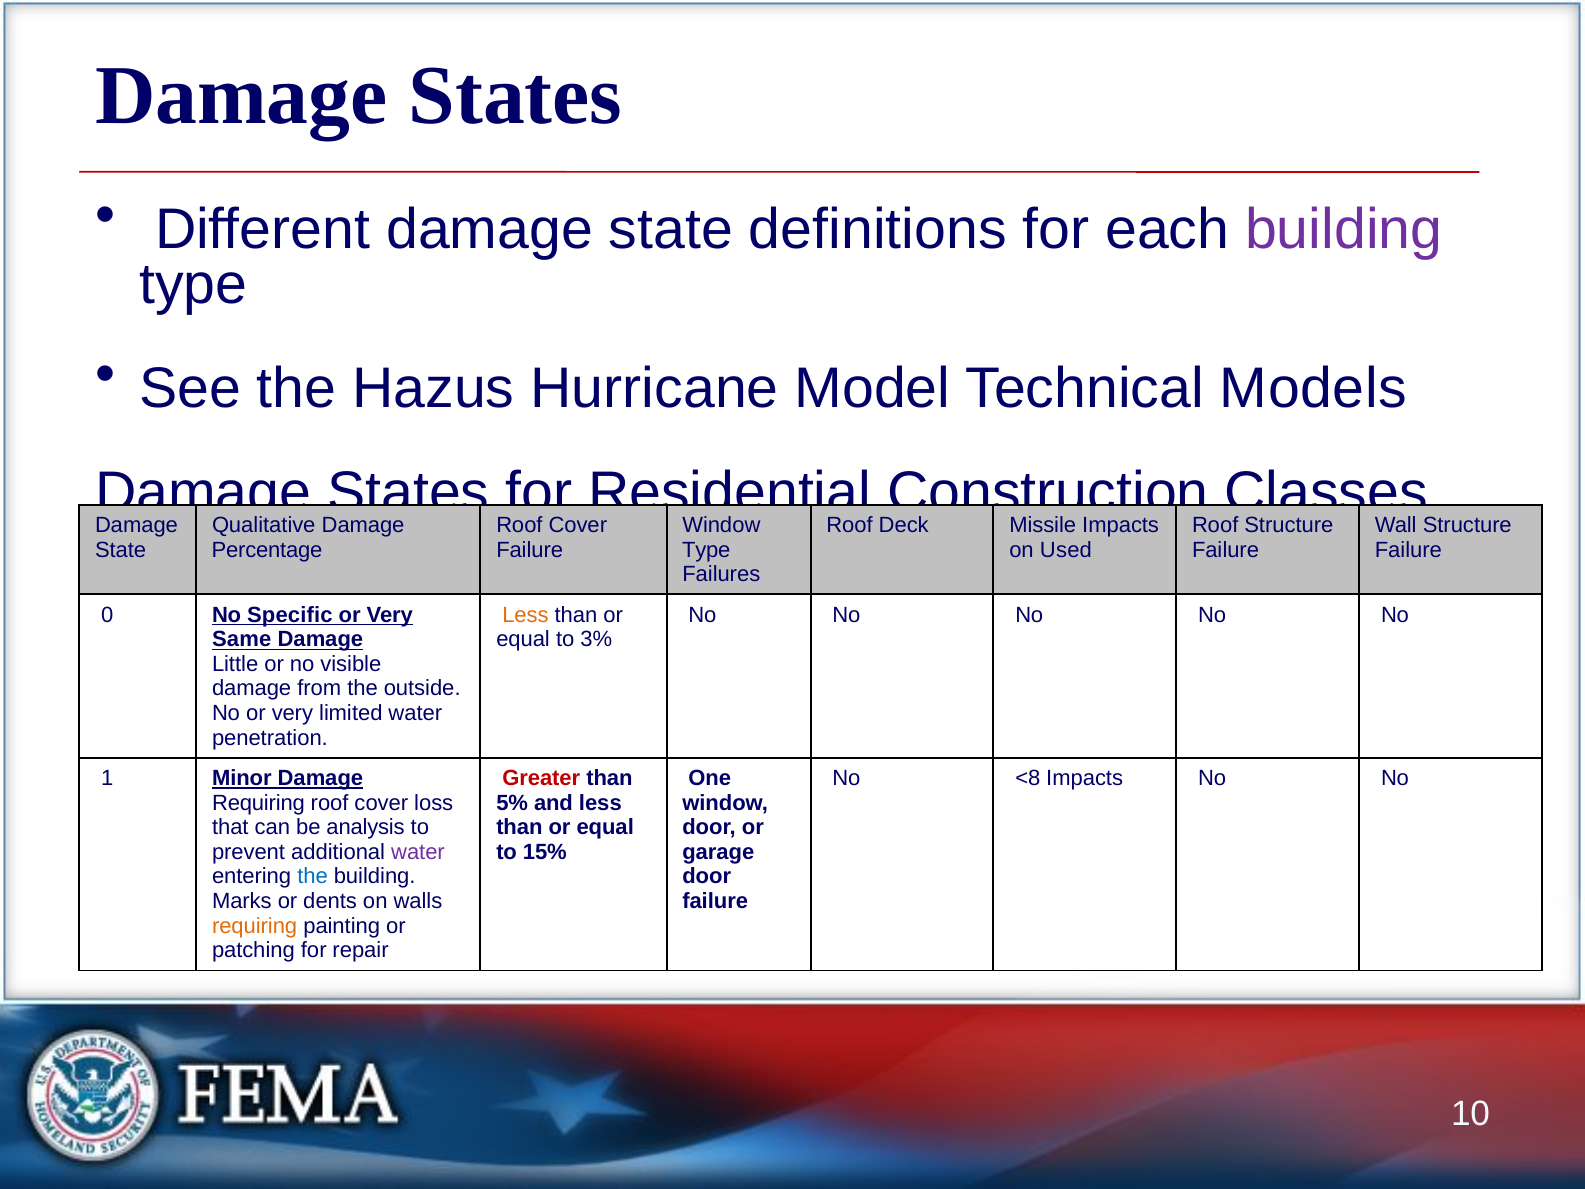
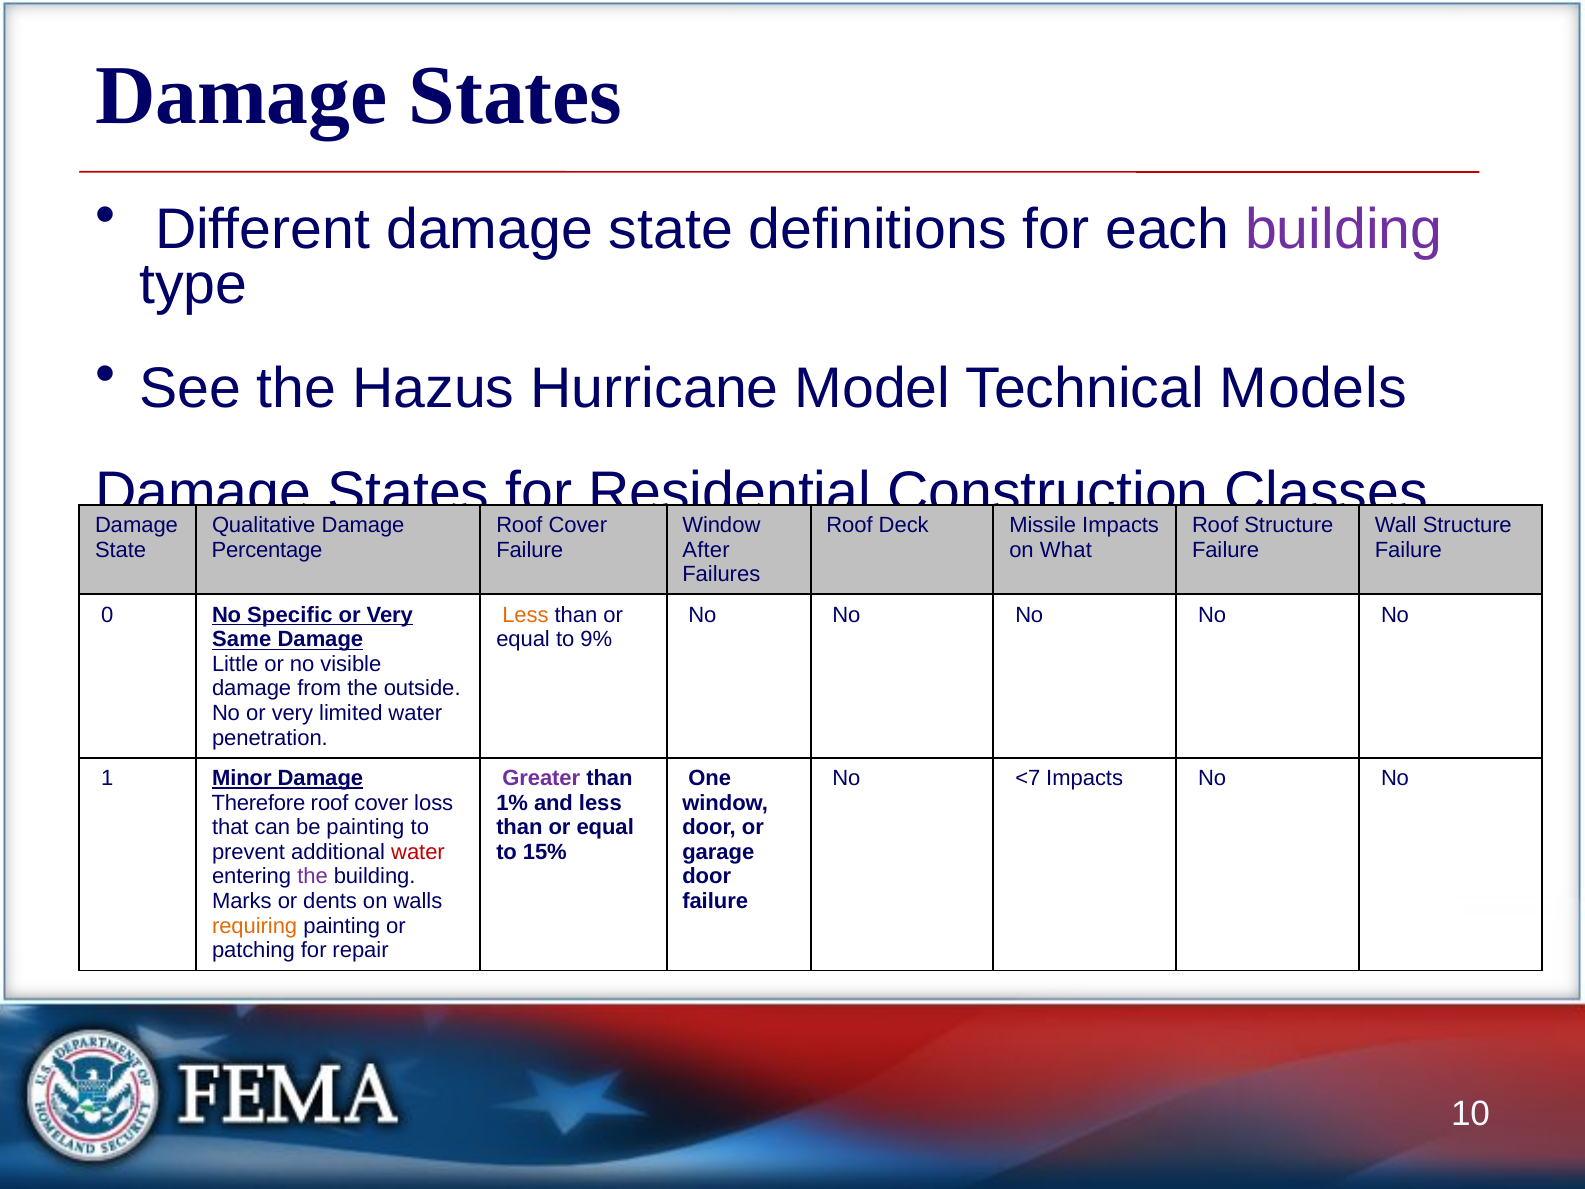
Type: Type -> After (706, 550)
Used: Used -> What (1066, 550)
3%: 3% -> 9% (596, 639)
Greater colour: red -> purple (541, 778)
<8: <8 -> <7 (1028, 778)
Requiring: Requiring -> Therefore (258, 803)
5%: 5% -> 1% (512, 803)
be analysis: analysis -> painting (365, 827)
water colour: purple -> red (418, 852)
the colour: blue -> purple (313, 877)
